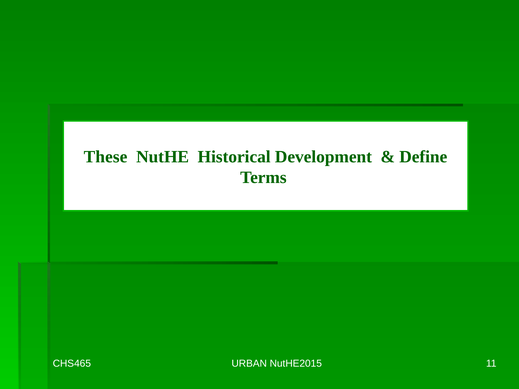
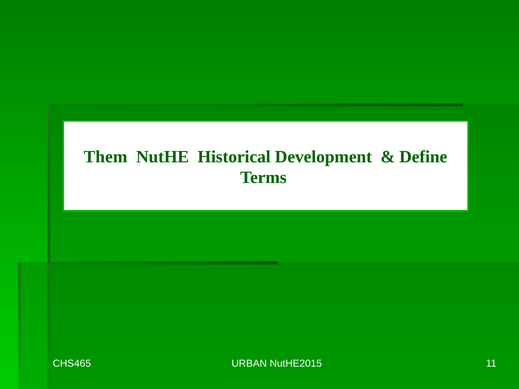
These: These -> Them (106, 157)
